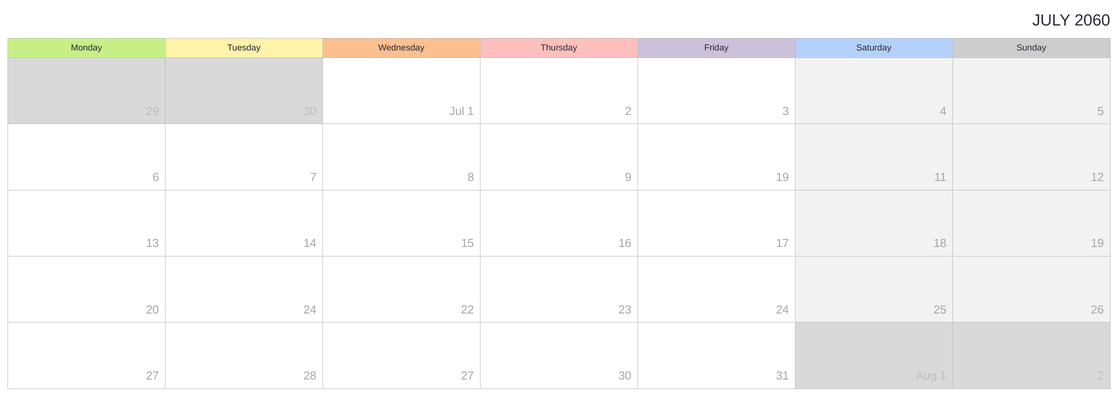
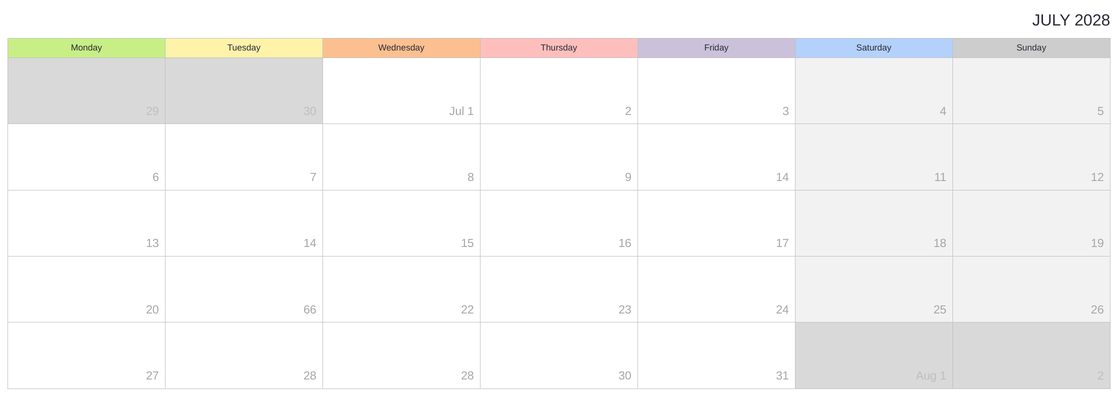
2060: 2060 -> 2028 (1092, 21)
9 19: 19 -> 14 (782, 177)
20 24: 24 -> 66 (310, 309)
28 27: 27 -> 28 (468, 376)
